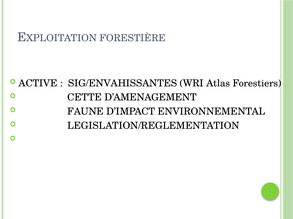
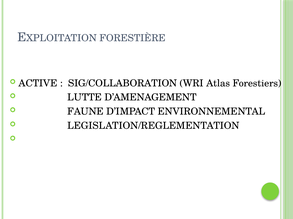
SIG/ENVAHISSANTES: SIG/ENVAHISSANTES -> SIG/COLLABORATION (123, 84)
CETTE: CETTE -> LUTTE (85, 98)
